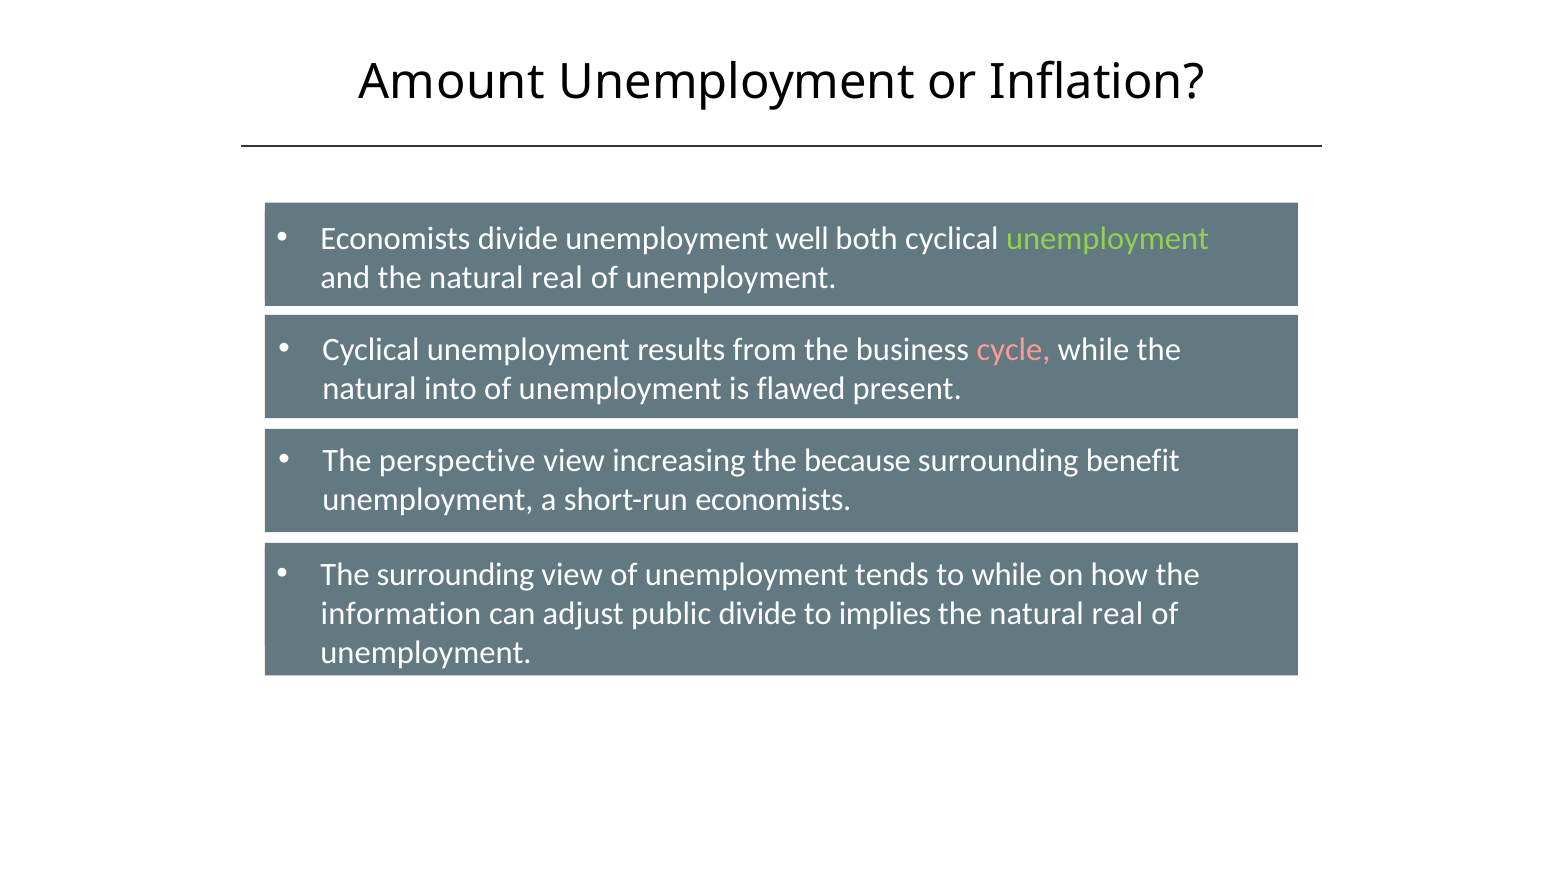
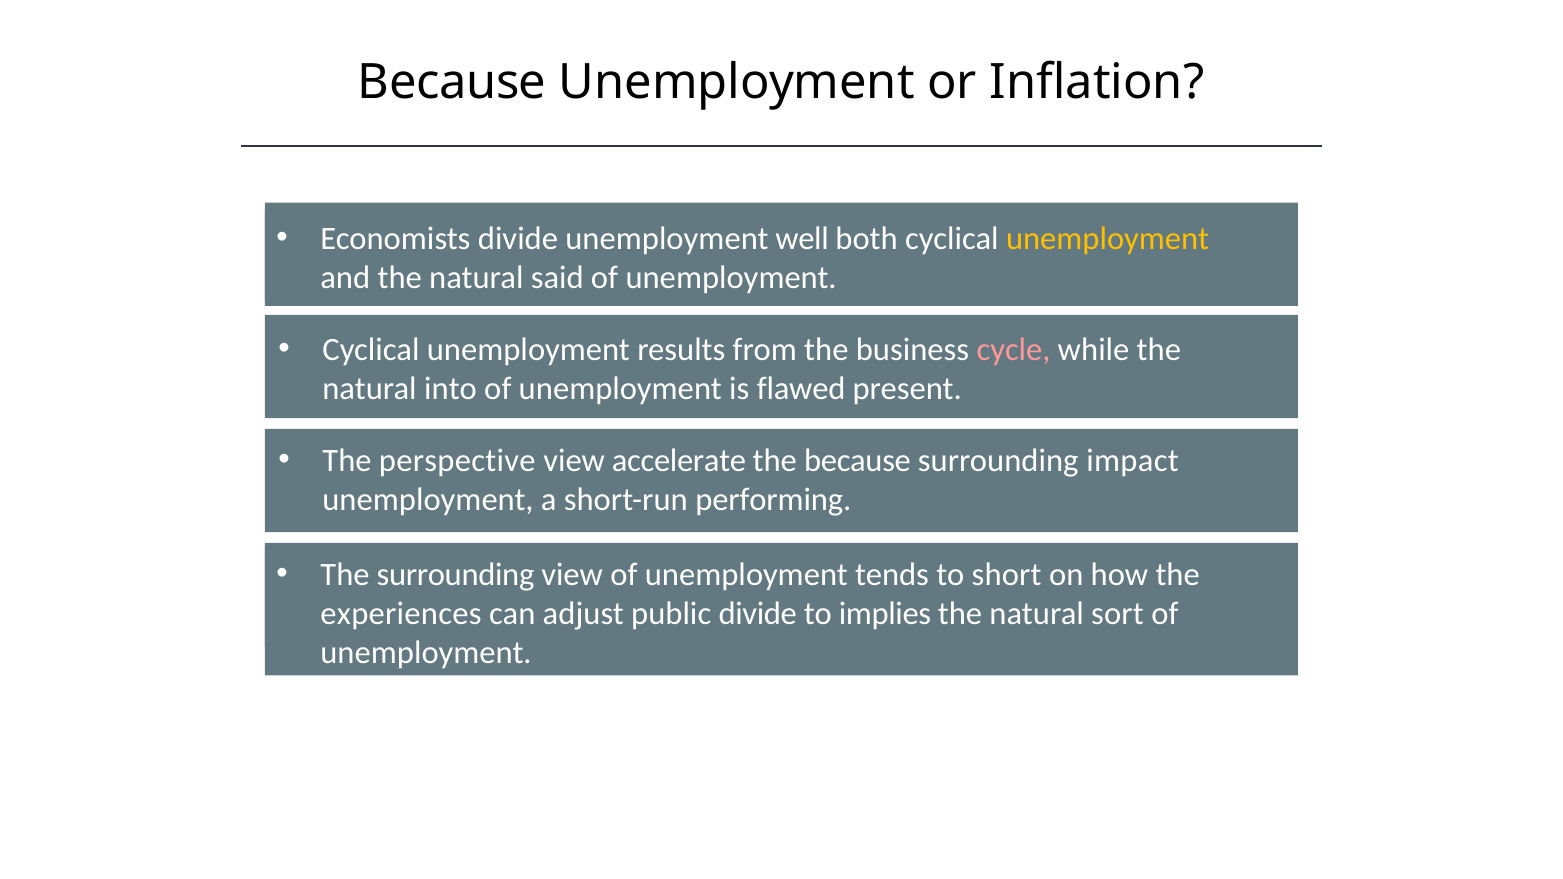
Amount: Amount -> Because (452, 82)
unemployment colour: light green -> yellow (1108, 239)
and the natural real: real -> said (557, 278)
increasing: increasing -> accelerate (679, 460)
benefit: benefit -> impact (1133, 460)
short-run economists: economists -> performing (773, 499)
to while: while -> short (1007, 574)
information: information -> experiences (401, 614)
real: real -> sort (1118, 614)
